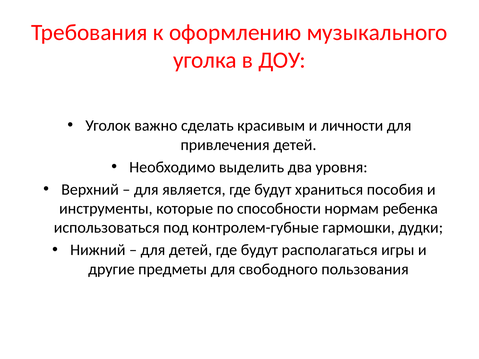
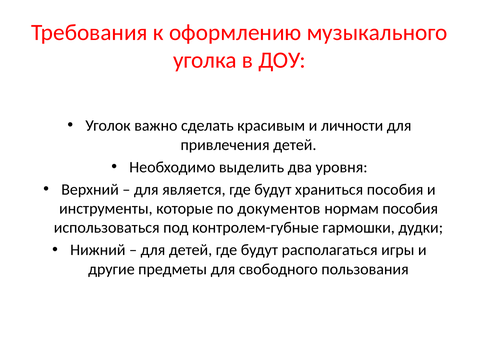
способности: способности -> документов (279, 209)
нормам ребенка: ребенка -> пособия (410, 209)
